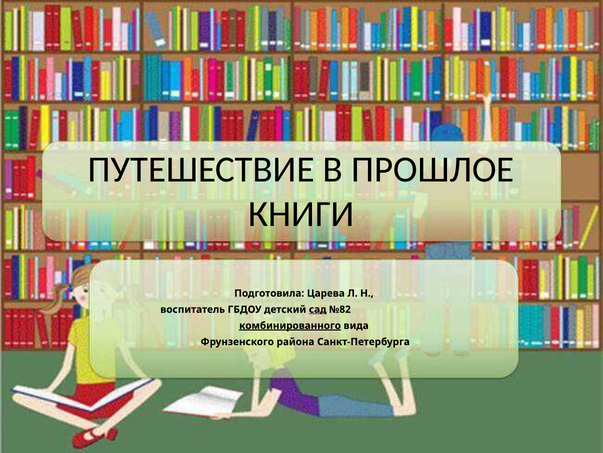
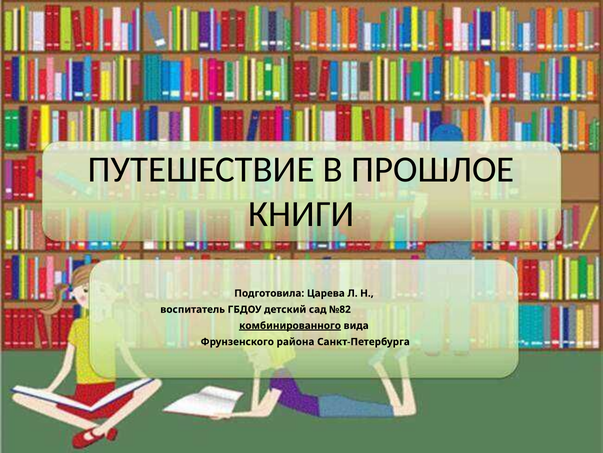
сад underline: present -> none (318, 309)
